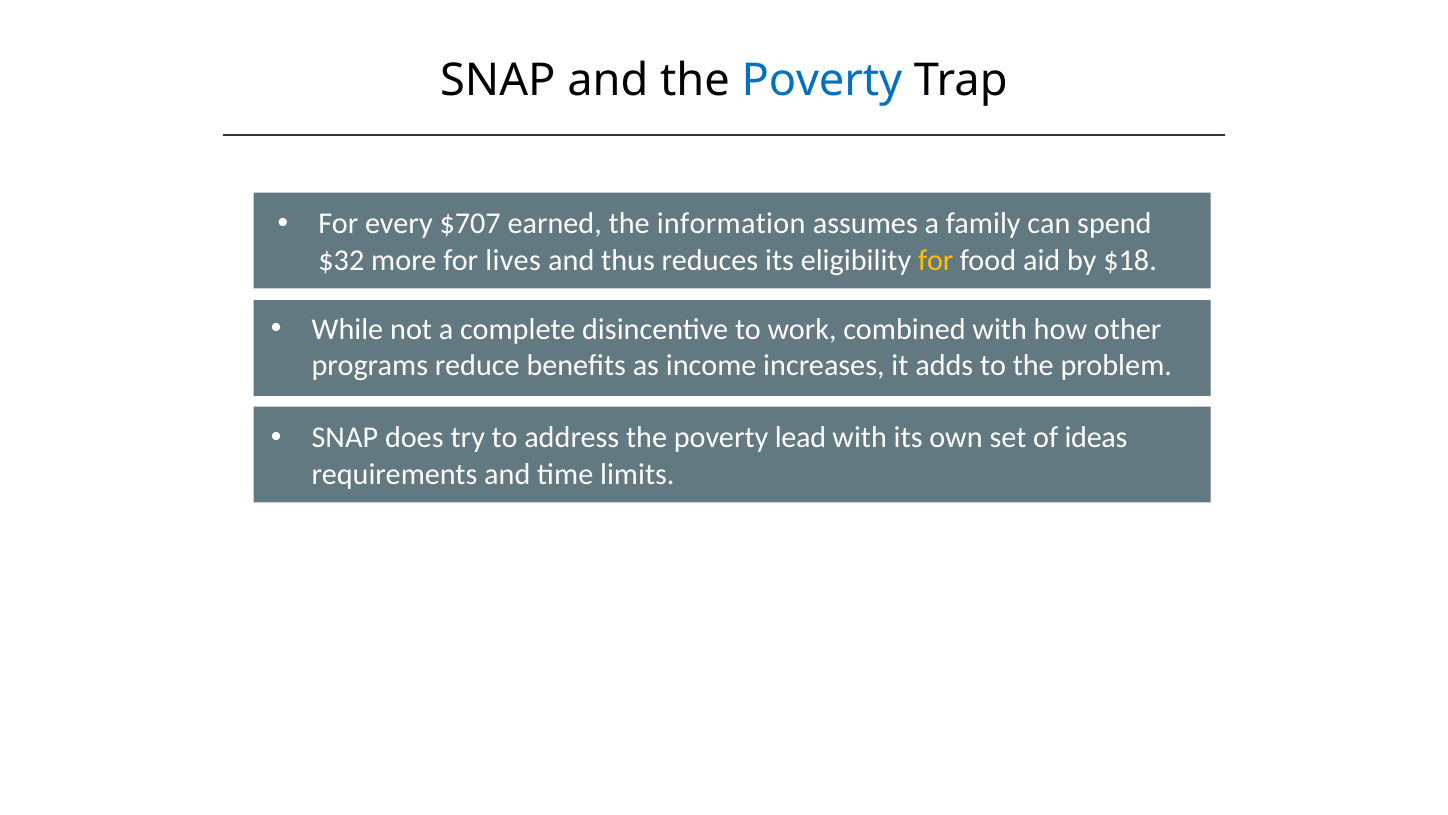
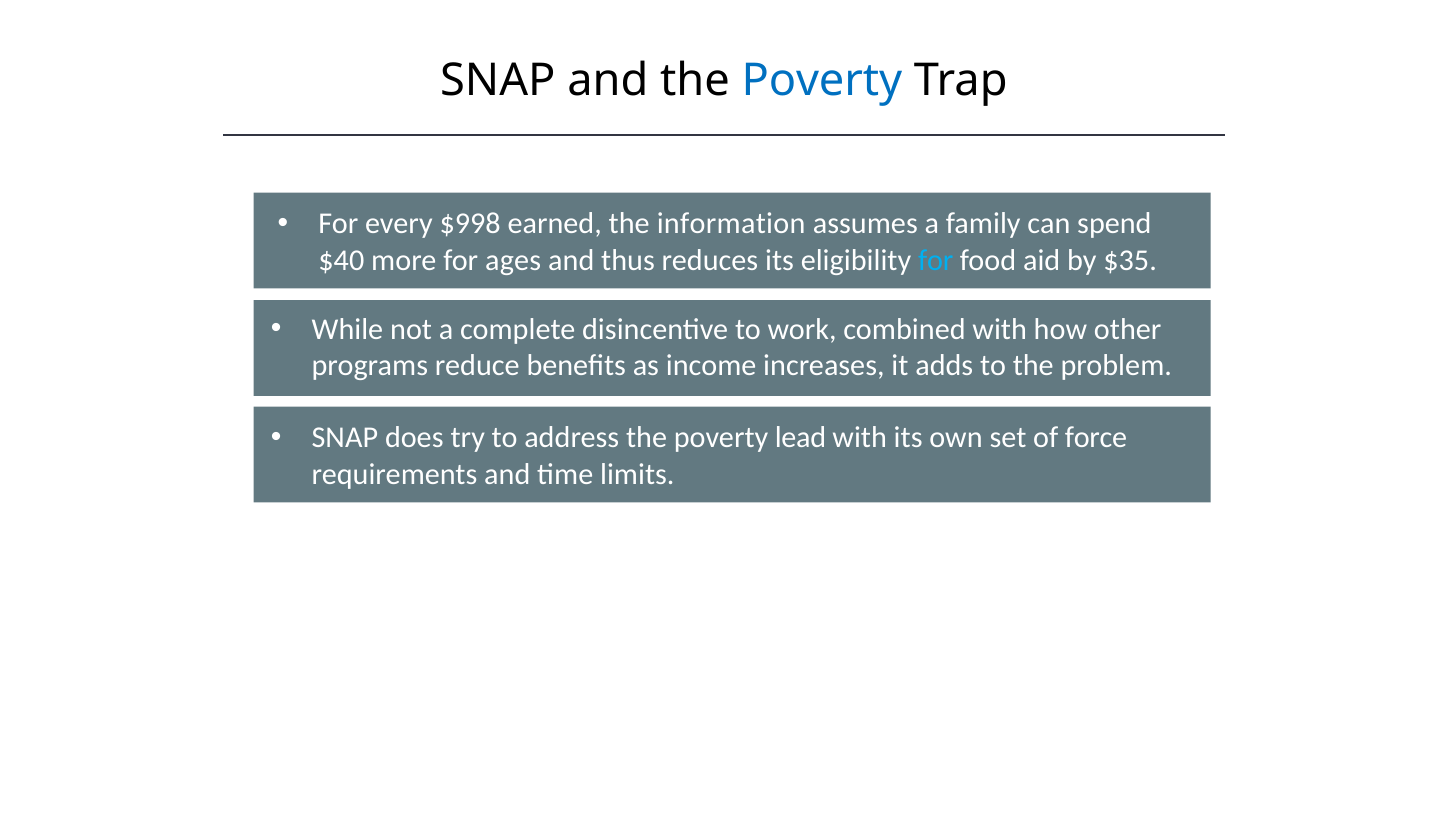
$707: $707 -> $998 (470, 224)
$32: $32 -> $40 (341, 260)
lives: lives -> ages (513, 260)
for colour: yellow -> light blue (936, 260)
$18: $18 -> $35 (1130, 260)
ideas: ideas -> force (1096, 438)
